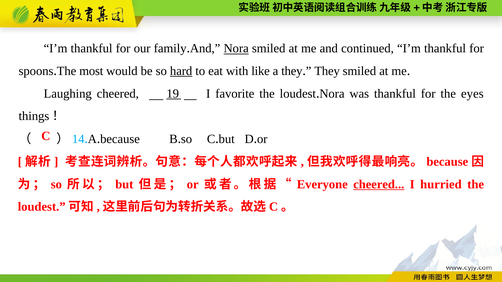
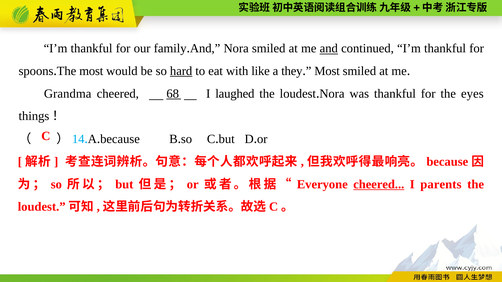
Nora underline: present -> none (236, 49)
and underline: none -> present (329, 49)
They: They -> Most (327, 71)
Laughing: Laughing -> Grandma (68, 94)
19: 19 -> 68 (173, 94)
favorite: favorite -> laughed (235, 94)
hurried: hurried -> parents (441, 185)
